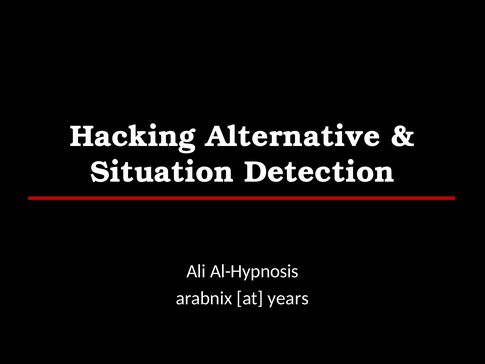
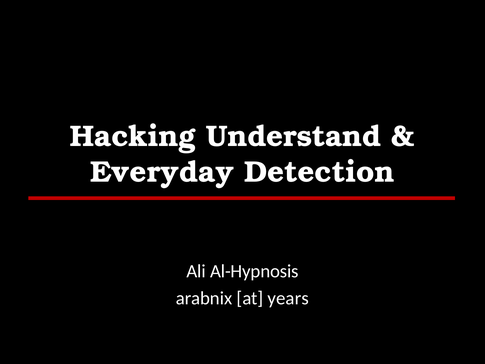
Alternative: Alternative -> Understand (294, 136)
Situation: Situation -> Everyday (162, 172)
